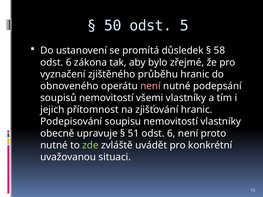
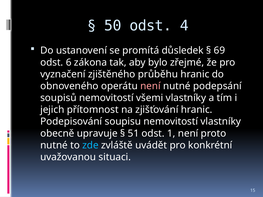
5: 5 -> 4 (184, 26)
58: 58 -> 69 (219, 51)
51 odst 6: 6 -> 1 (171, 134)
zde colour: light green -> light blue (90, 145)
